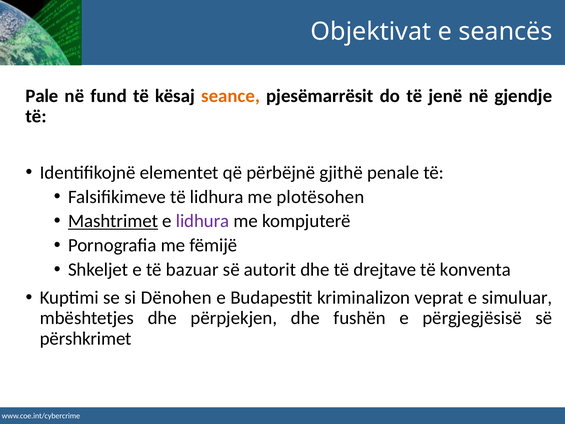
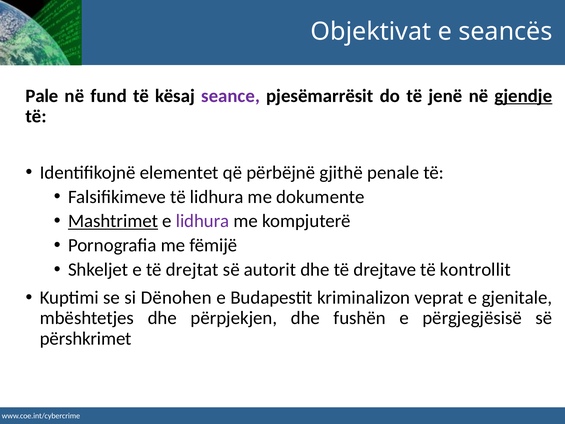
seance colour: orange -> purple (231, 96)
gjendje underline: none -> present (523, 96)
plotësohen: plotësohen -> dokumente (320, 197)
bazuar: bazuar -> drejtat (192, 269)
konventa: konventa -> kontrollit (475, 269)
simuluar: simuluar -> gjenitale (517, 298)
